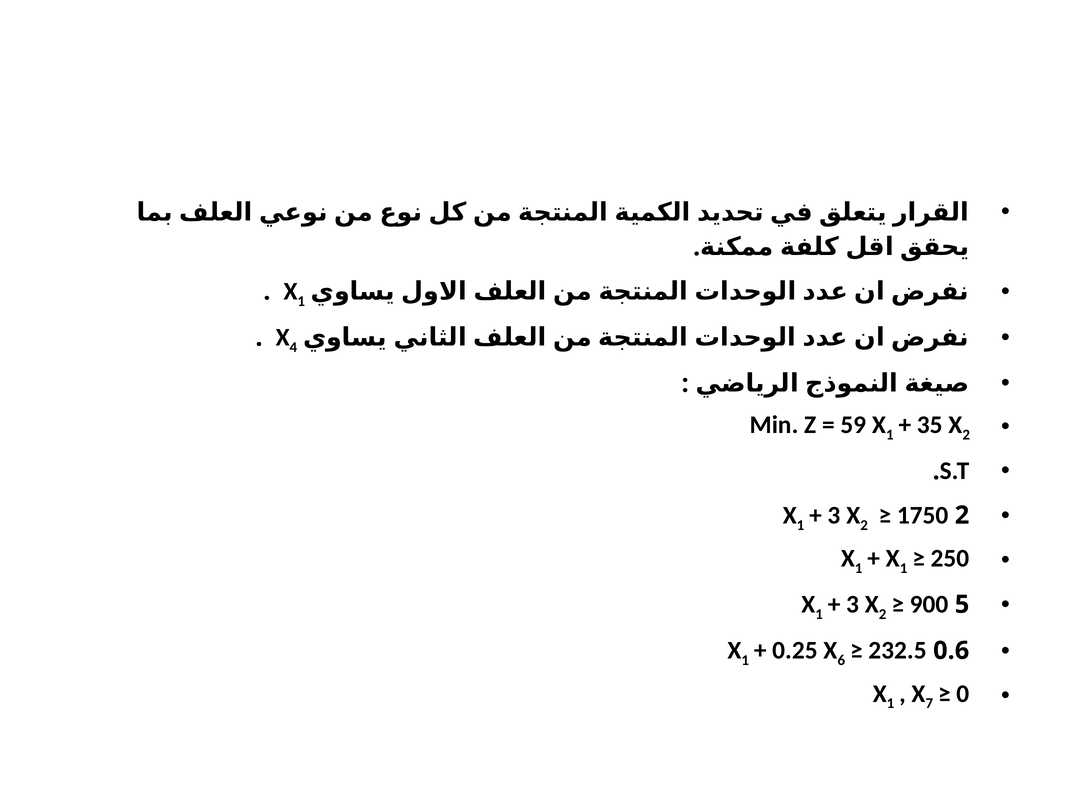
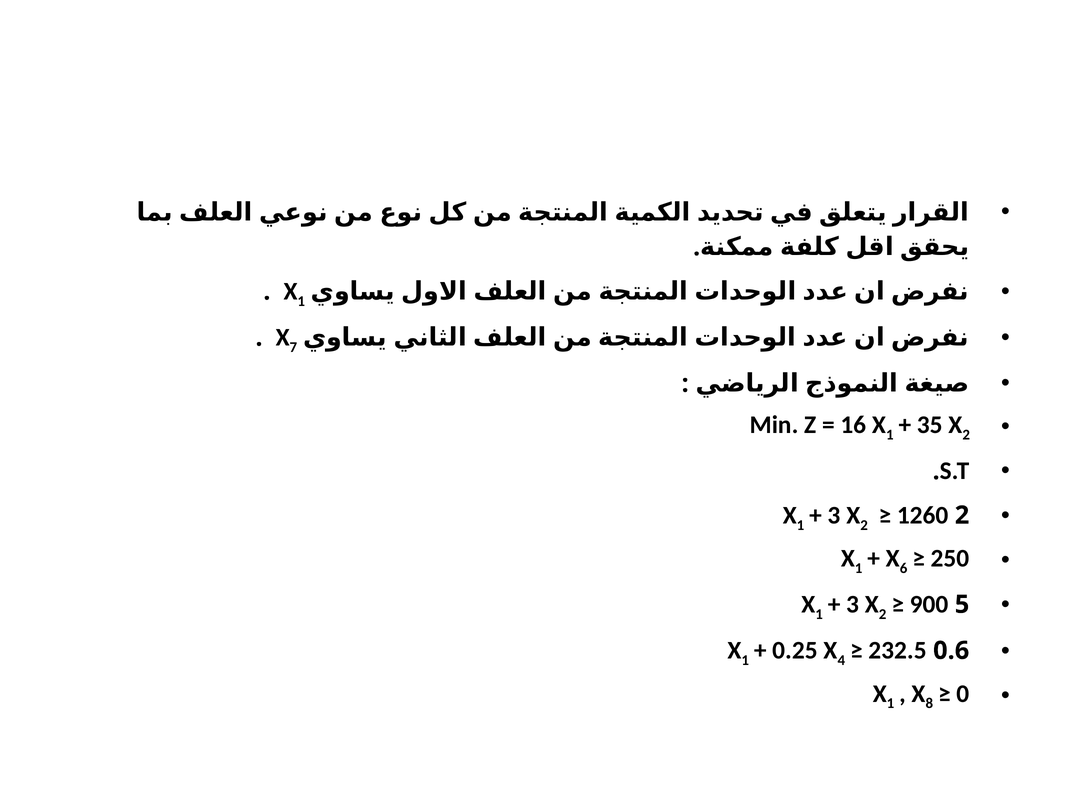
4: 4 -> 7 (293, 347)
59: 59 -> 16 (853, 425)
1750: 1750 -> 1260 (923, 515)
1: 1 -> 6 (904, 568)
6: 6 -> 4 (841, 660)
7: 7 -> 8 (929, 703)
